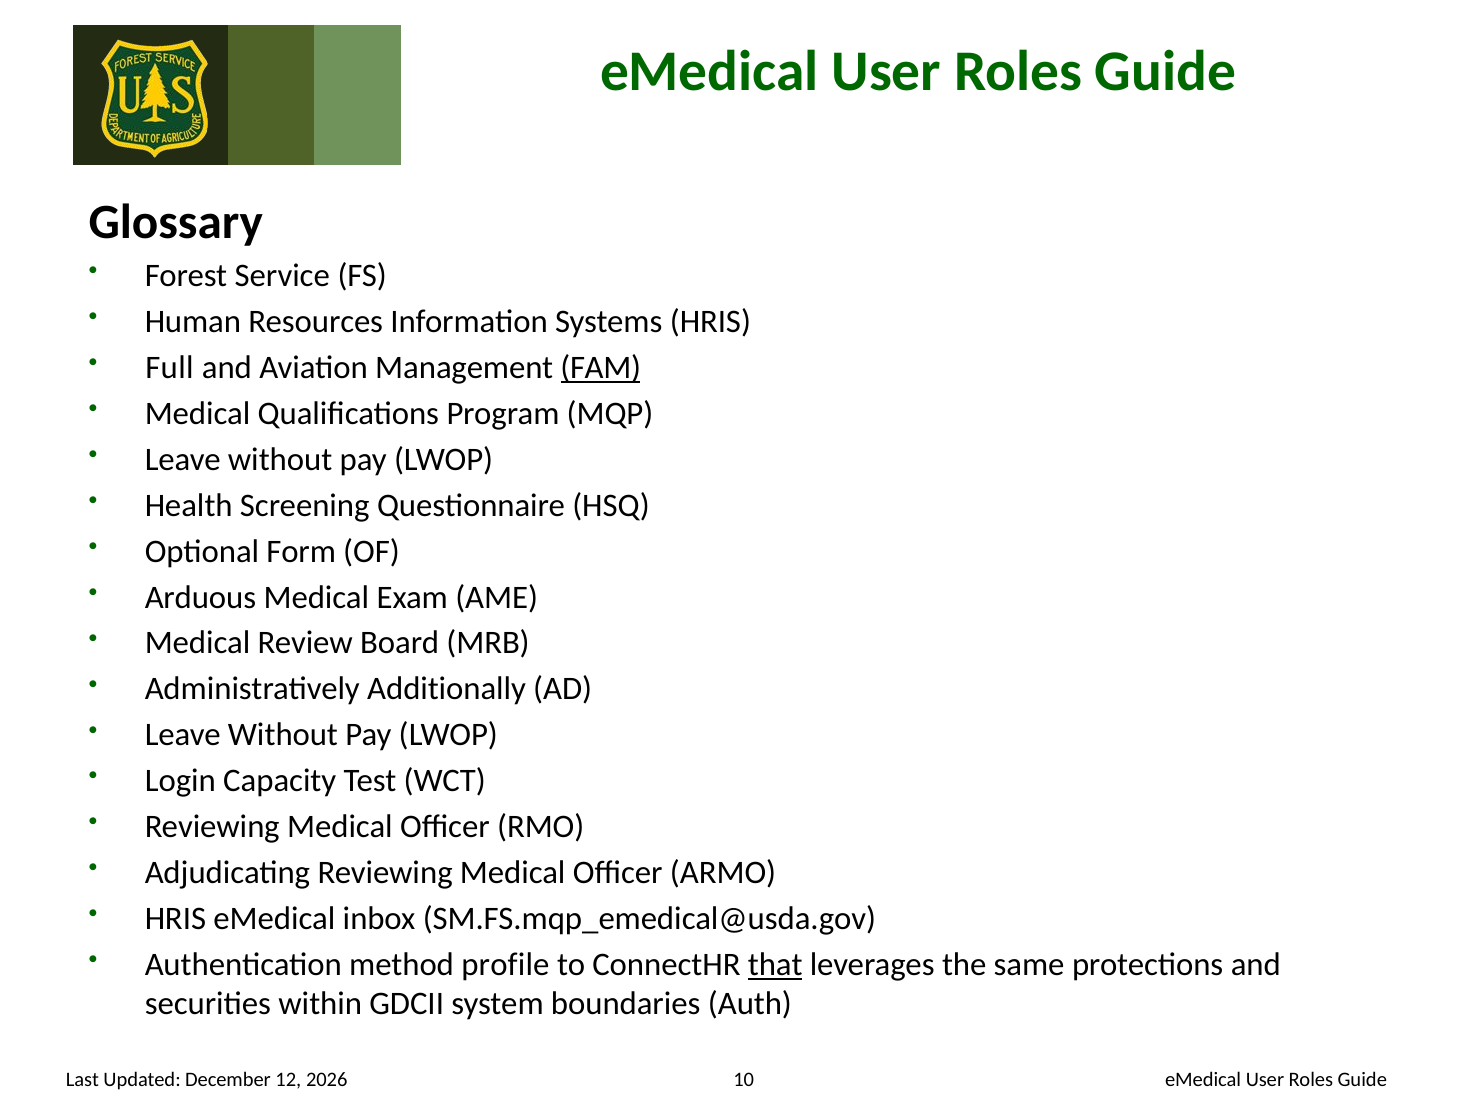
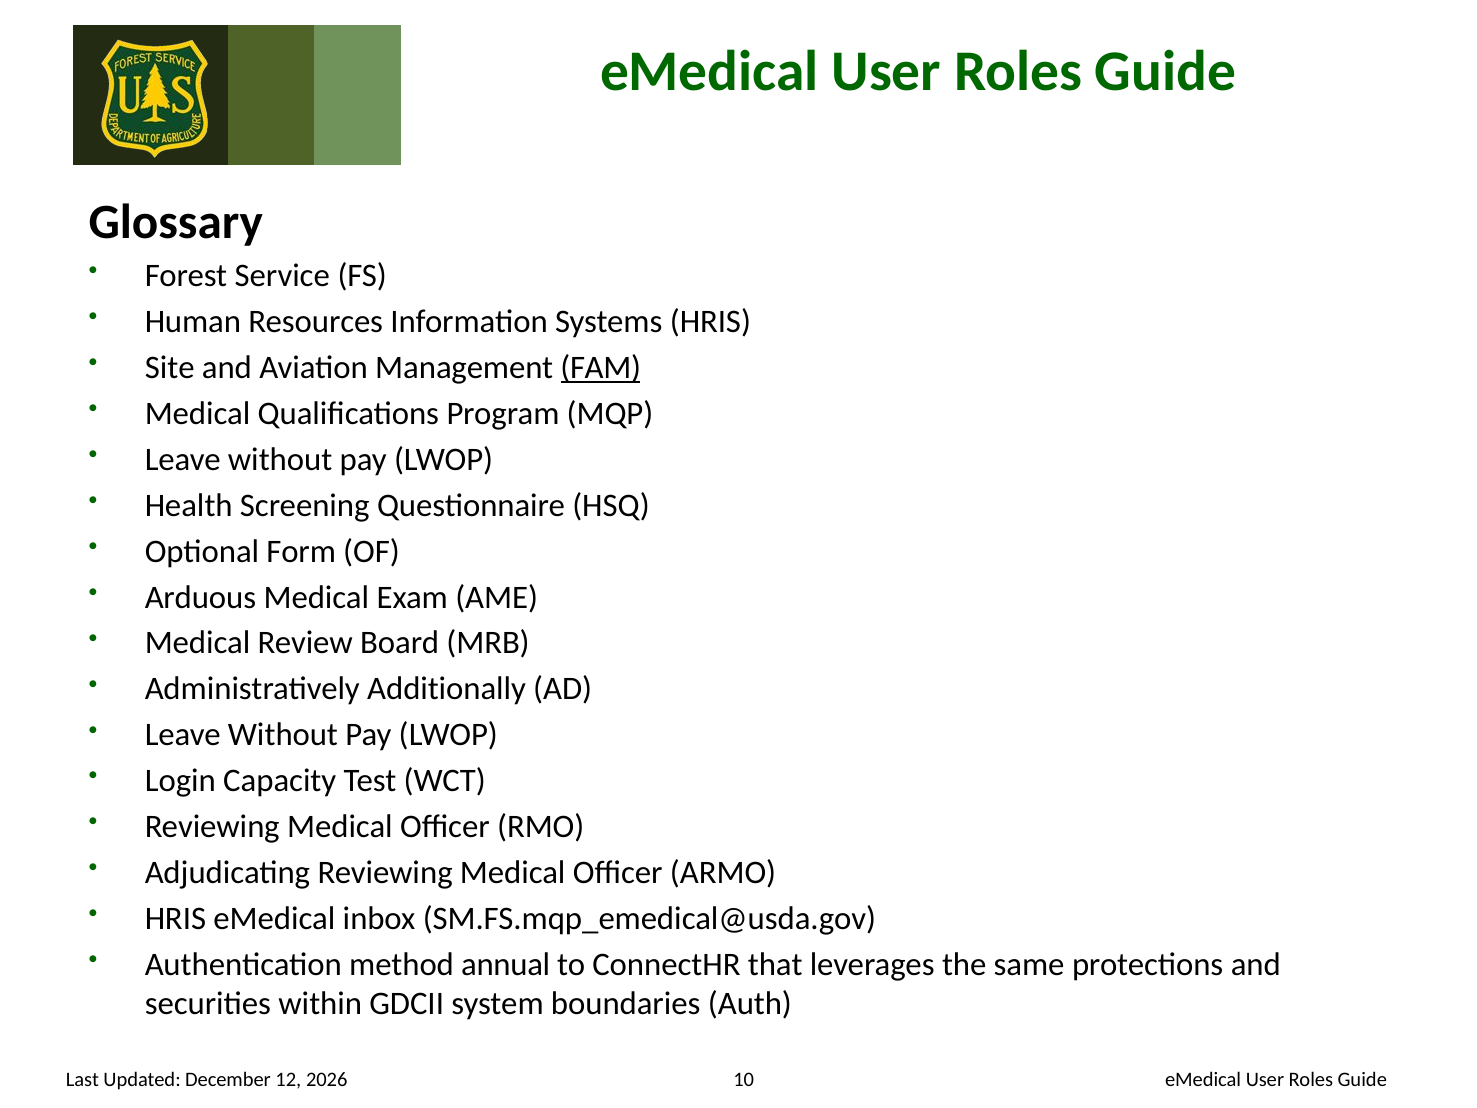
Full: Full -> Site (170, 367)
profile: profile -> annual (506, 965)
that underline: present -> none (775, 965)
